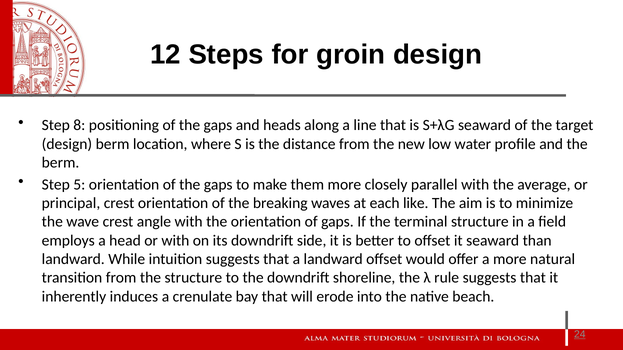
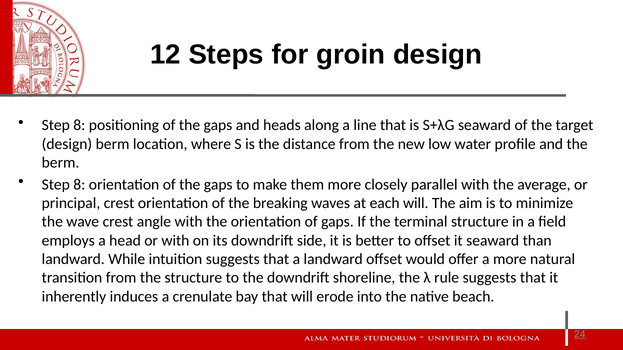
5: 5 -> 8 (79, 185)
each like: like -> will (416, 203)
